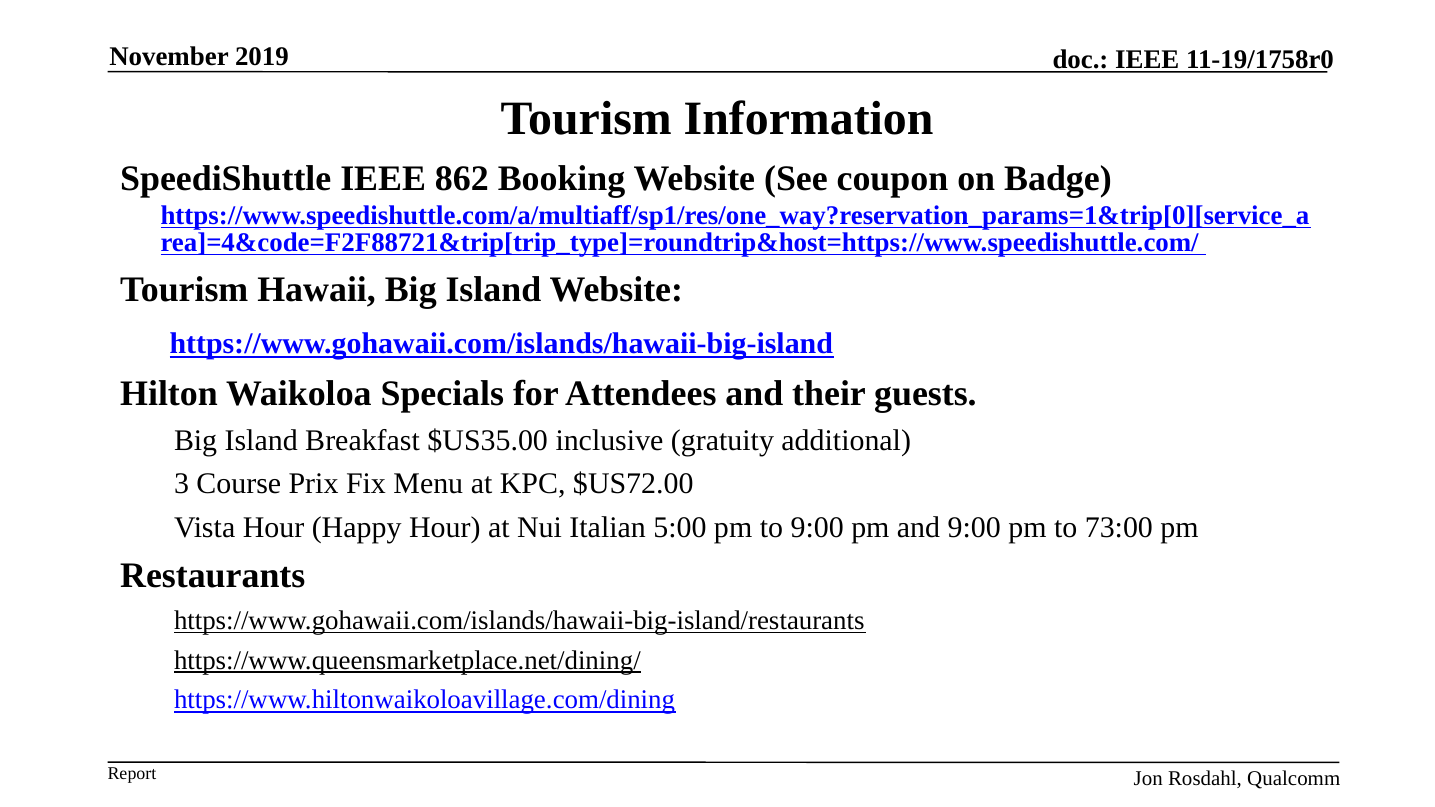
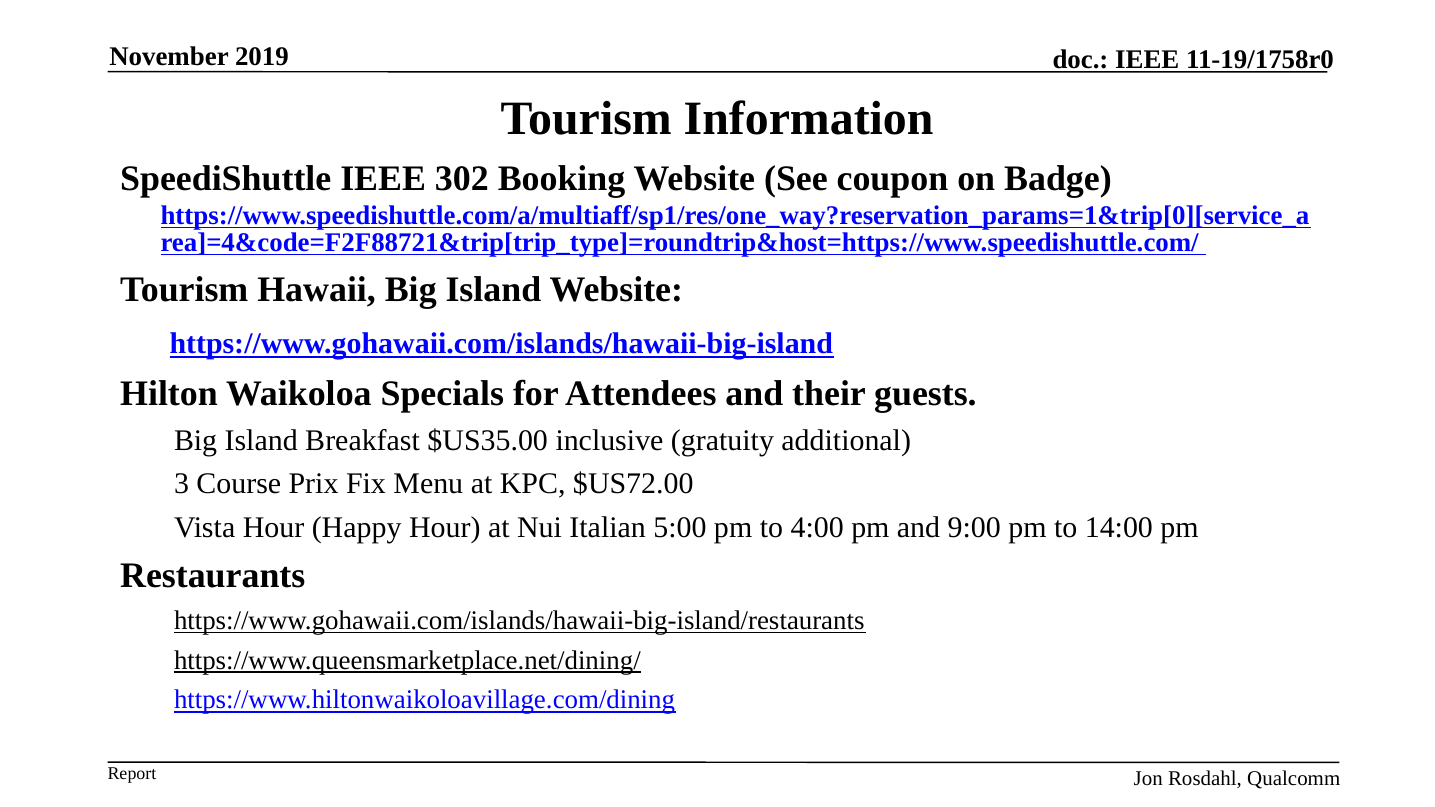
862: 862 -> 302 (462, 179)
to 9:00: 9:00 -> 4:00 (817, 527)
73:00: 73:00 -> 14:00 (1119, 527)
